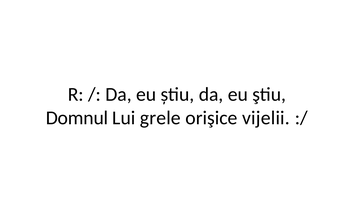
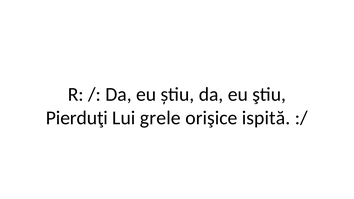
Domnul: Domnul -> Pierduţi (77, 118)
vijelii: vijelii -> ispită (266, 118)
